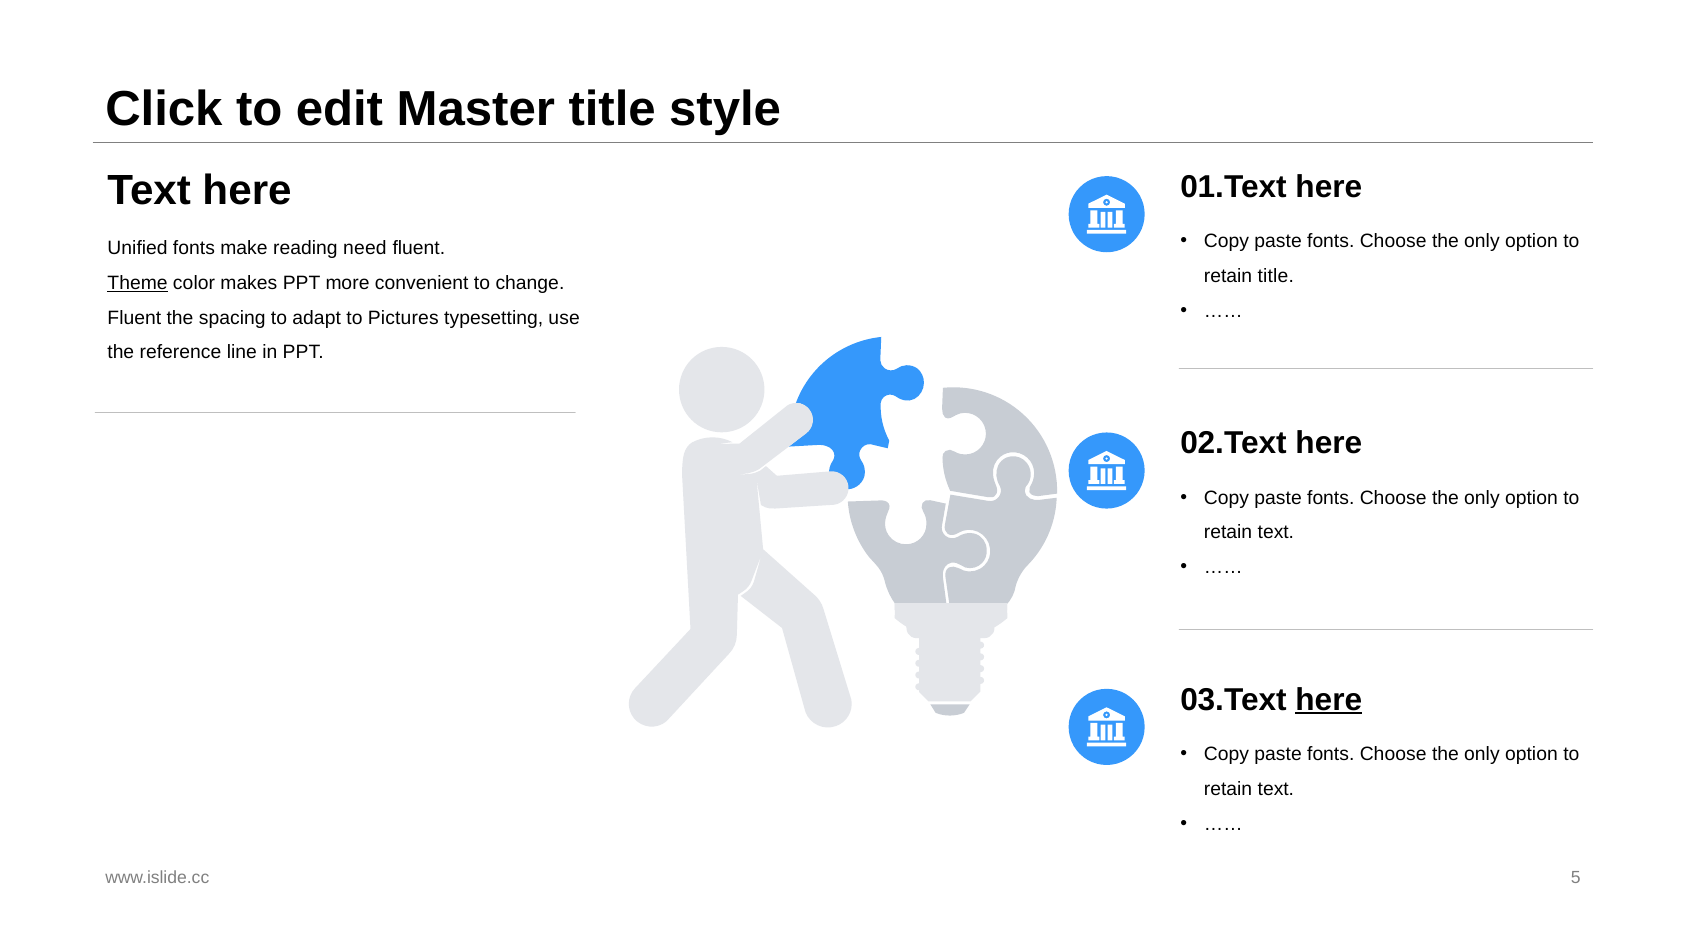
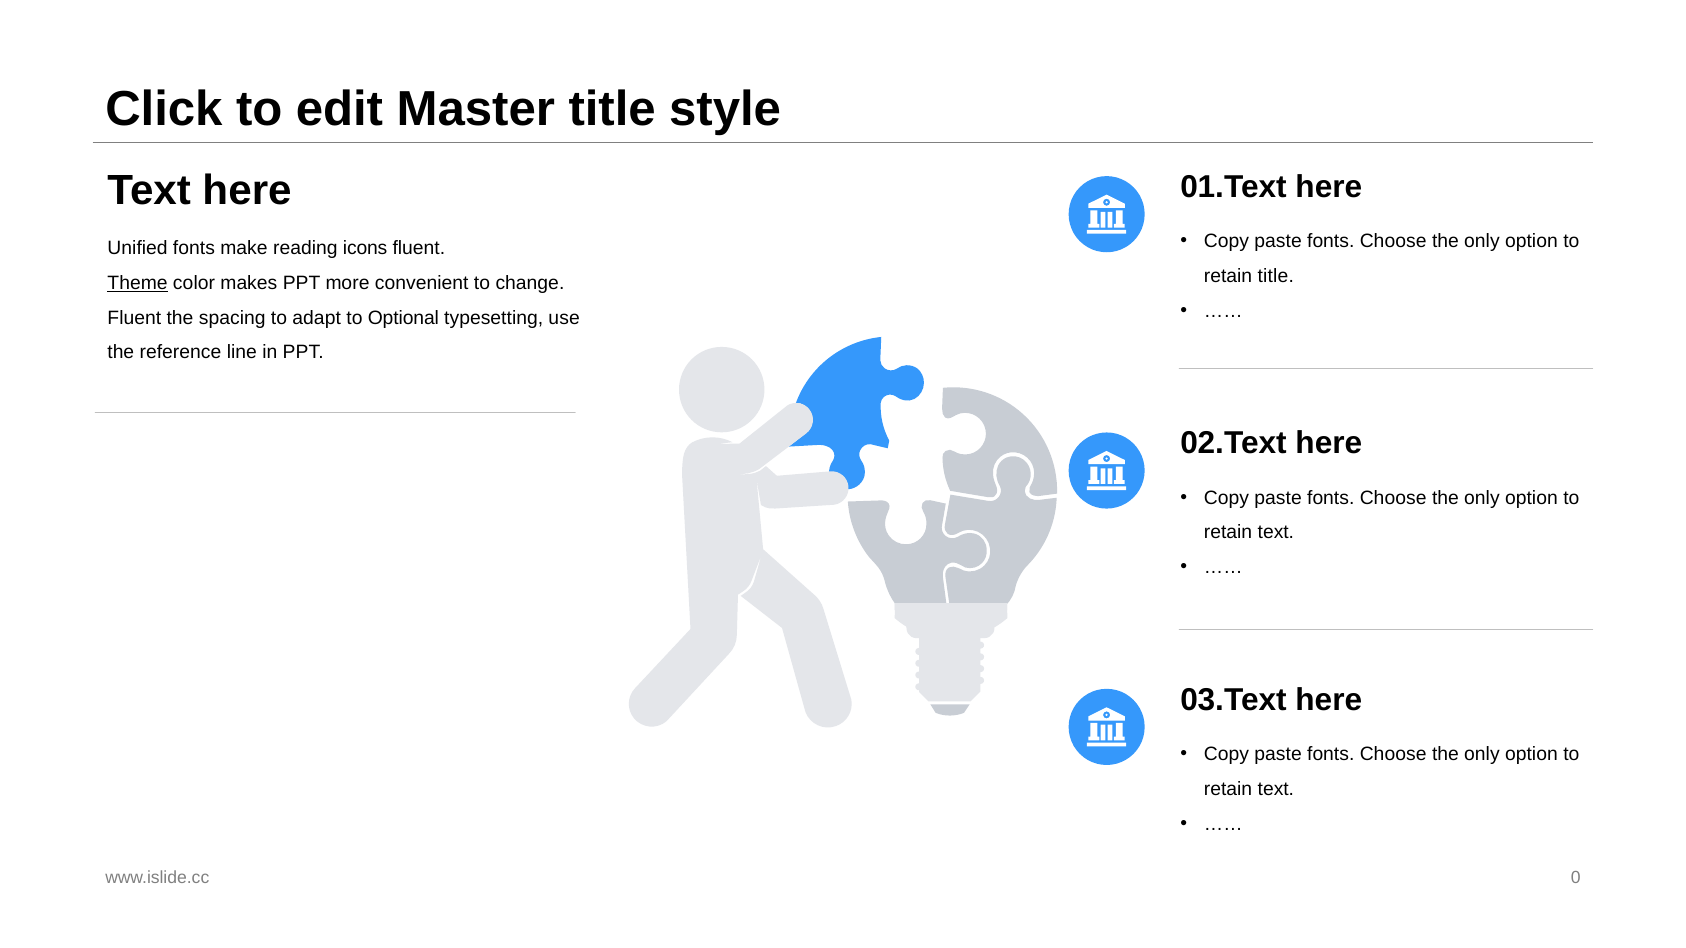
need: need -> icons (365, 248)
Pictures: Pictures -> Optional (403, 318)
here underline: present -> none (1329, 700)
5: 5 -> 0 (1576, 878)
